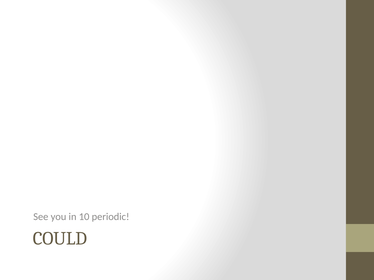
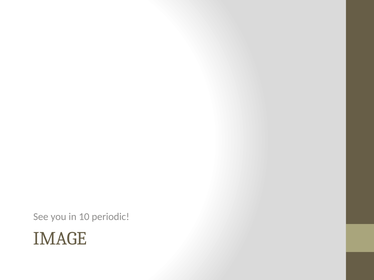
COULD: COULD -> IMAGE (60, 239)
